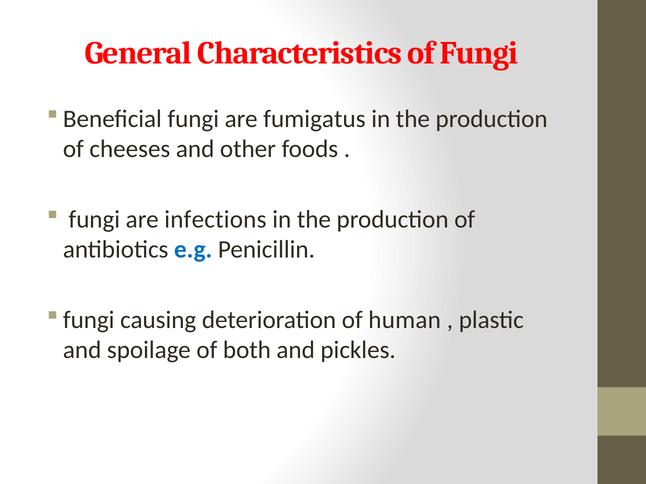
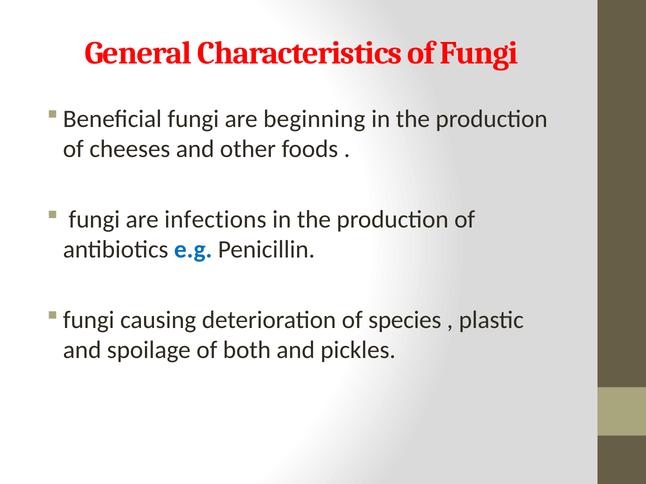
fumigatus: fumigatus -> beginning (314, 119)
human: human -> species (405, 320)
